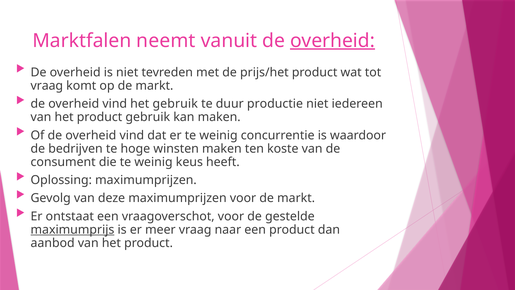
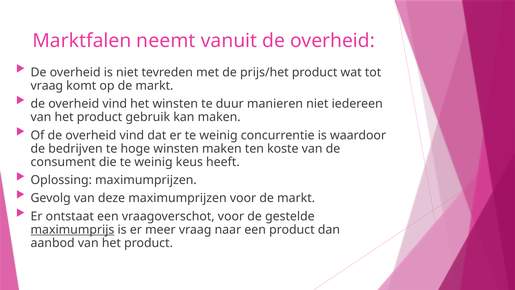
overheid underline: present -> none (332, 41)
het gebruik: gebruik -> winsten (175, 104)
productie: productie -> manieren (275, 104)
